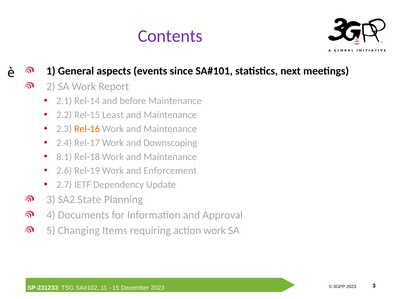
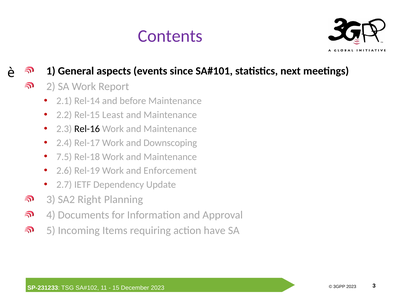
Rel-16 colour: orange -> black (87, 129)
8.1: 8.1 -> 7.5 (64, 157)
State: State -> Right (89, 200)
Changing: Changing -> Incoming (79, 231)
action work: work -> have (215, 231)
